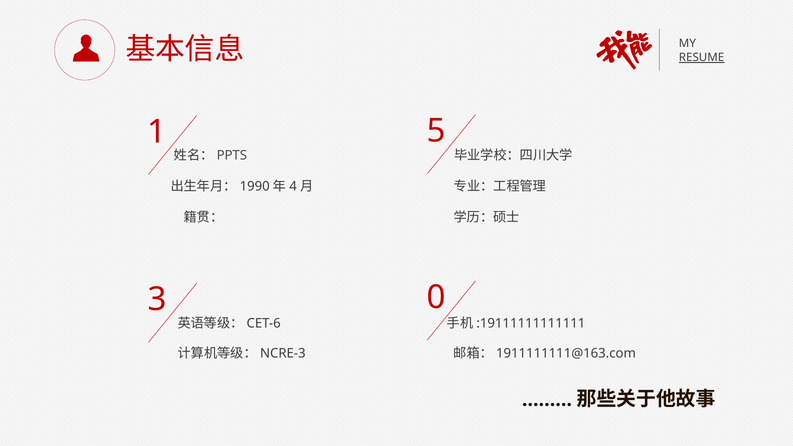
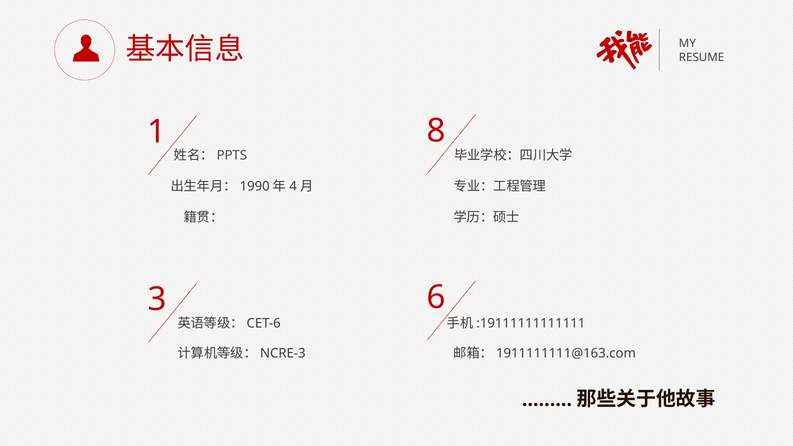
RESUME underline: present -> none (702, 57)
5: 5 -> 8 (436, 131)
0: 0 -> 6 (436, 297)
